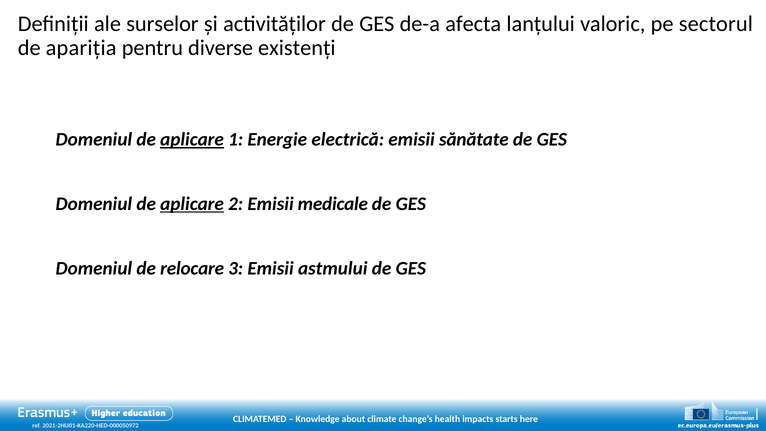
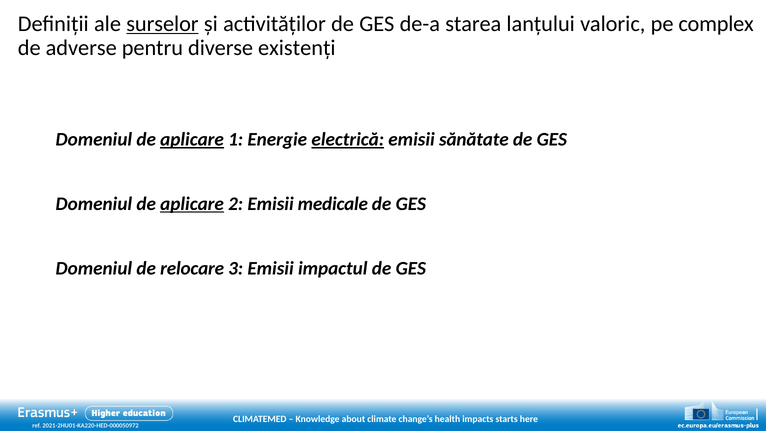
surselor underline: none -> present (162, 24)
afecta: afecta -> starea (473, 24)
sectorul: sectorul -> complex (716, 24)
apariția: apariția -> adverse (81, 48)
electrică underline: none -> present (348, 139)
astmului: astmului -> impactul (333, 268)
